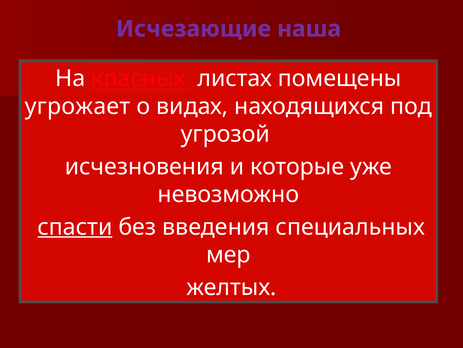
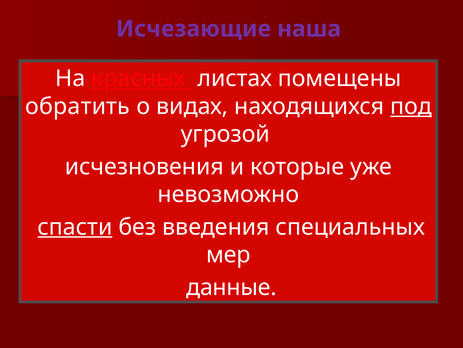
угрожает: угрожает -> обратить (78, 106)
под underline: none -> present (411, 106)
желтых: желтых -> данные (231, 287)
